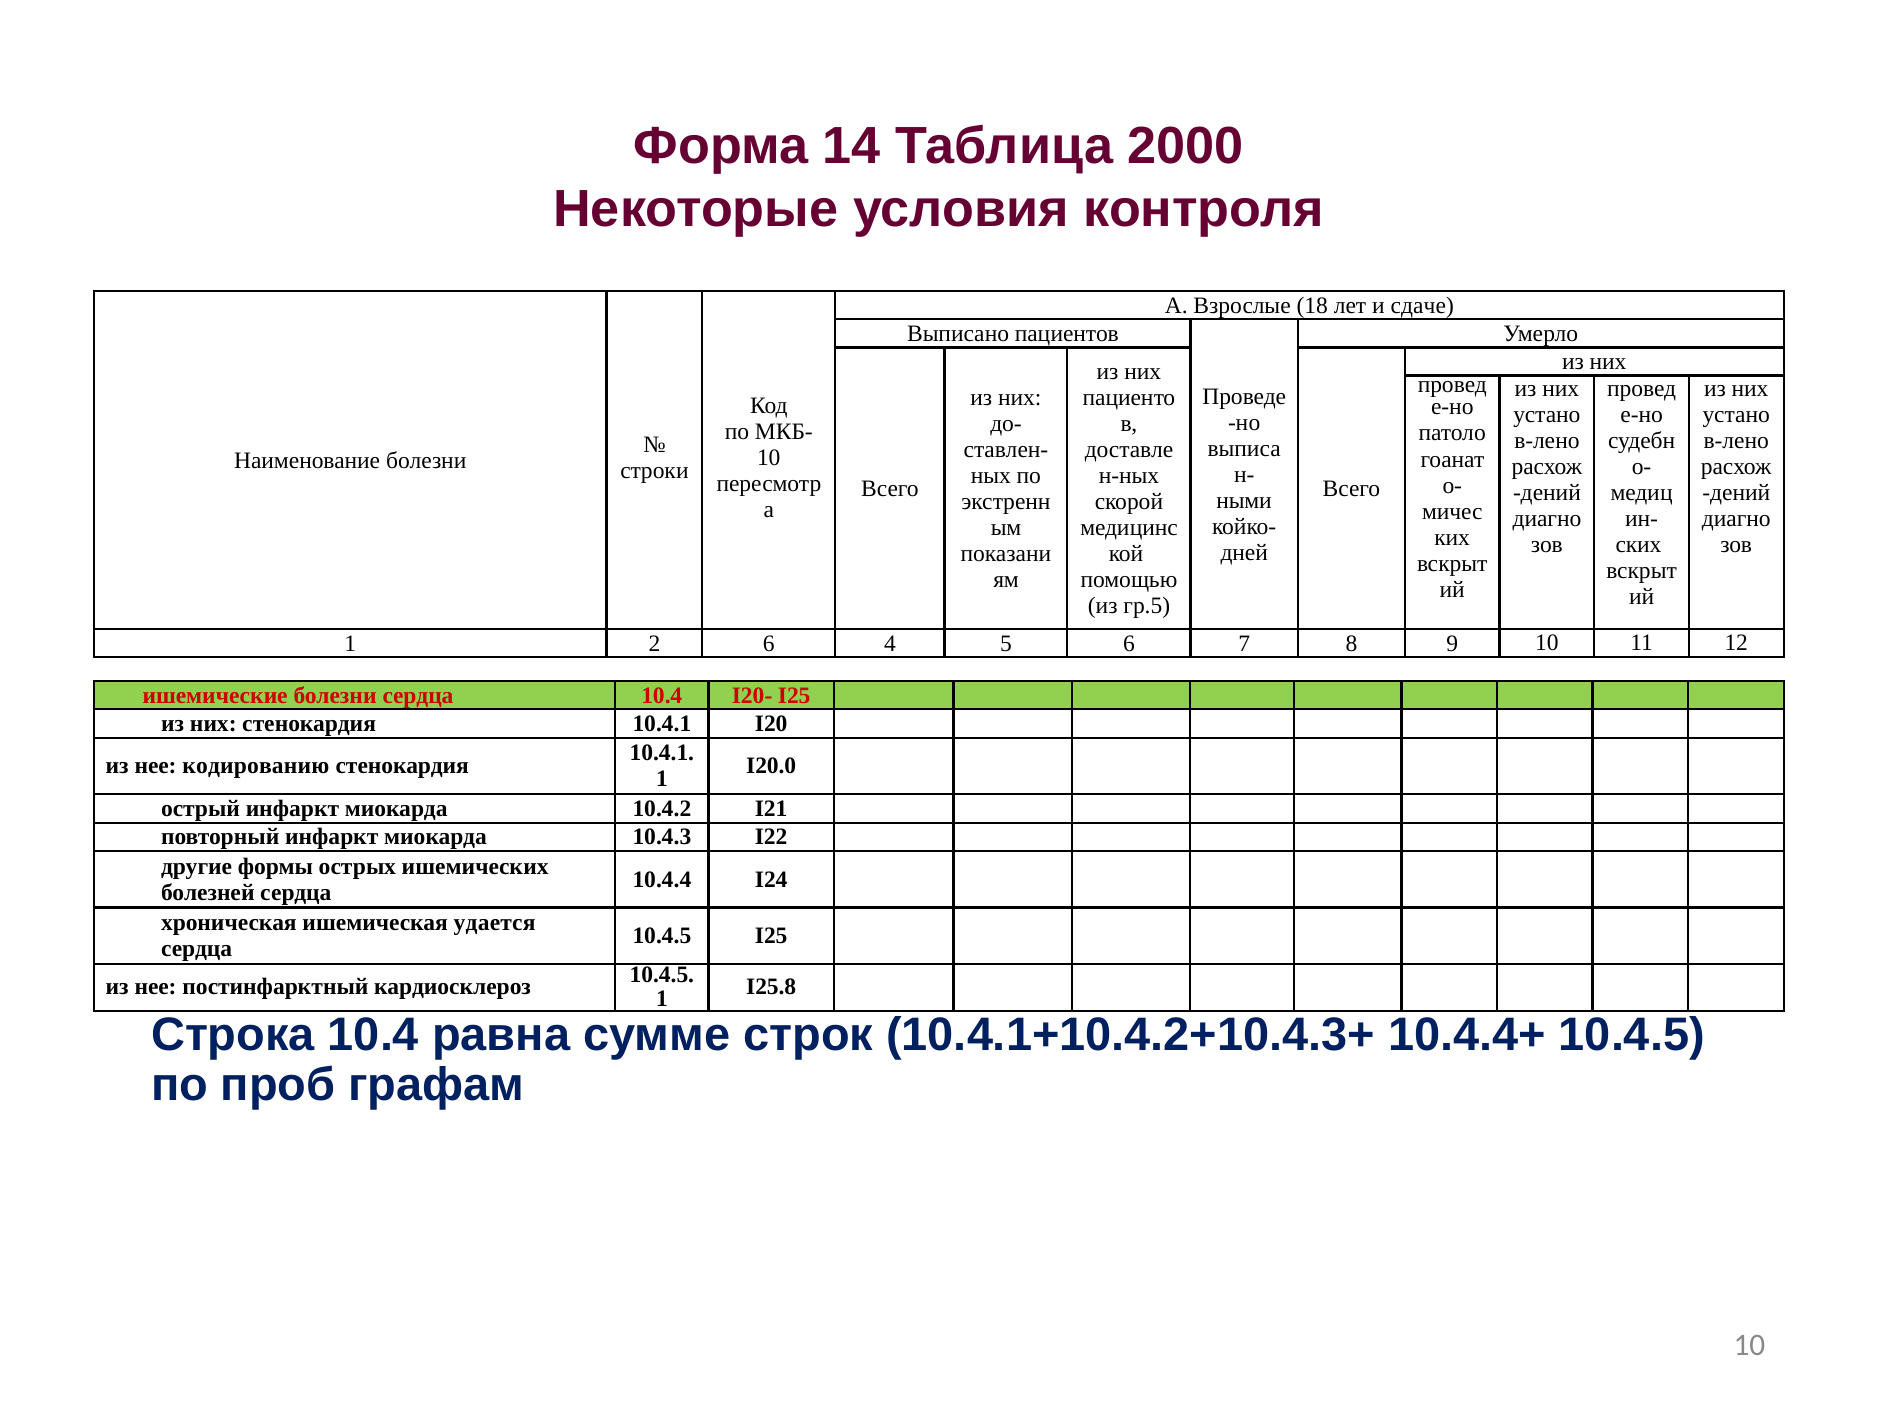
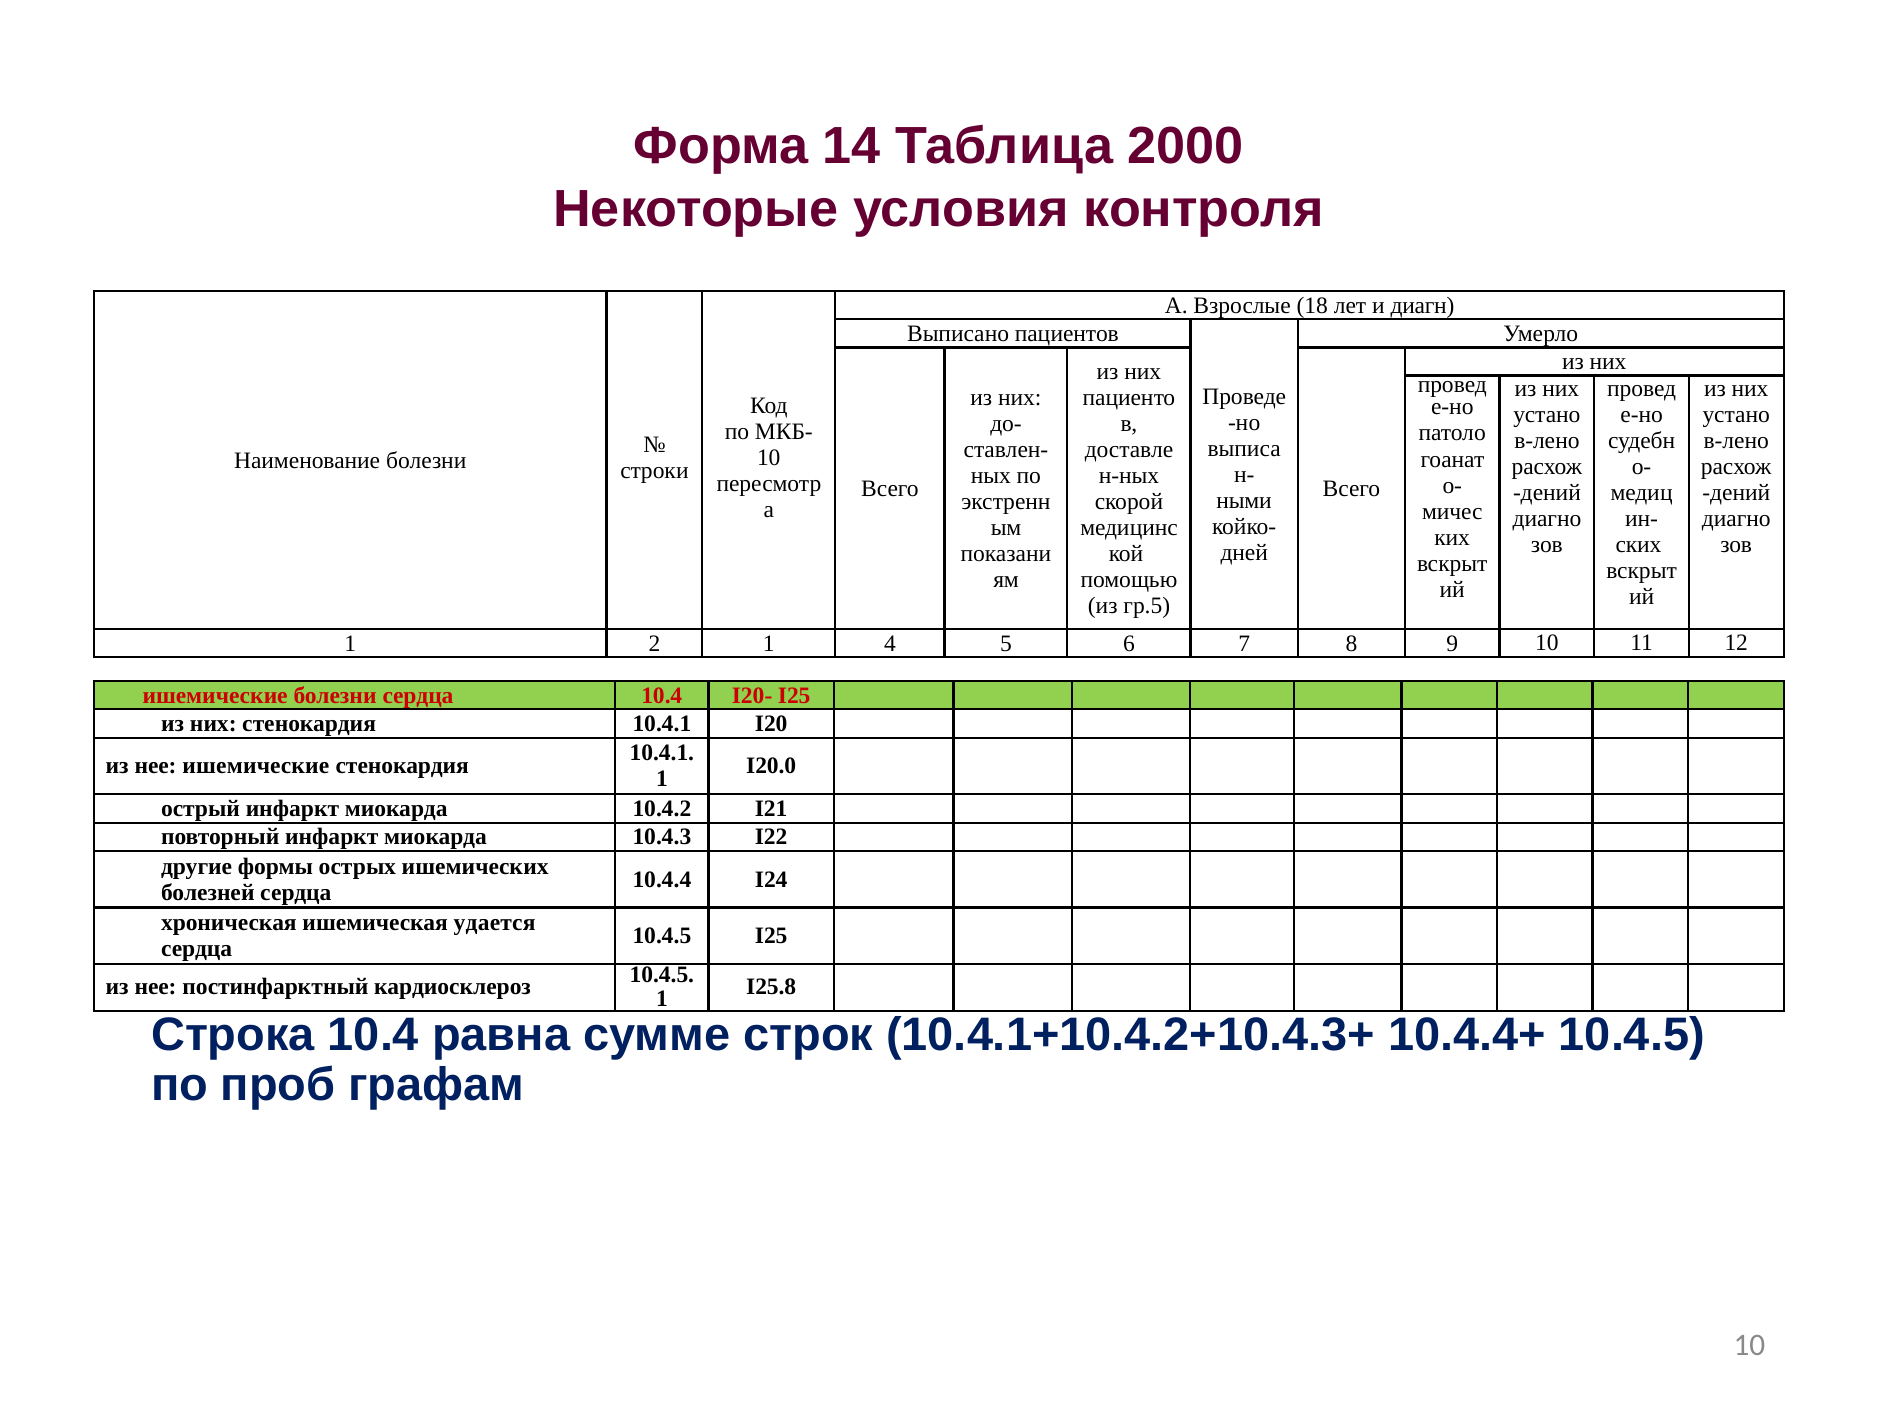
сдаче: сдаче -> диагн (1422, 305)
2 6: 6 -> 1 (769, 643)
нее кодированию: кодированию -> ишемические (256, 766)
